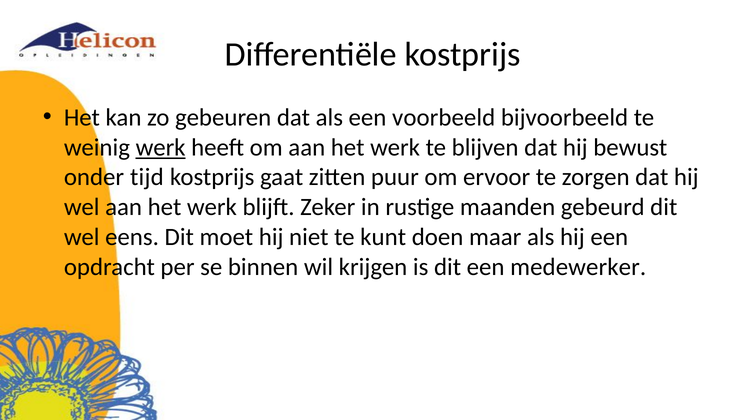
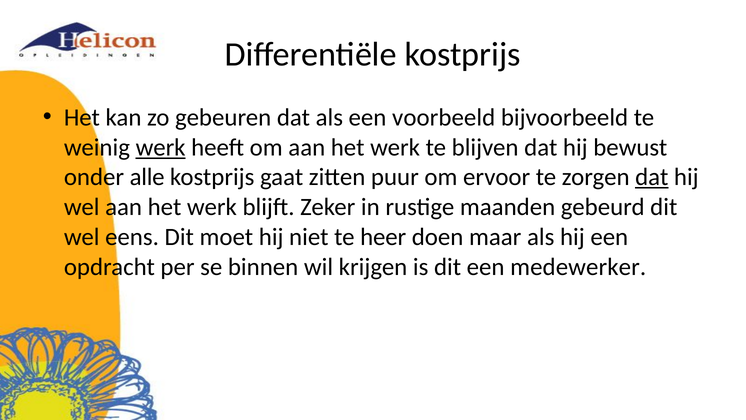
tijd: tijd -> alle (147, 177)
dat underline: none -> present (652, 177)
kunt: kunt -> heer (383, 237)
